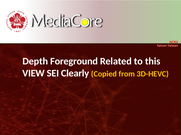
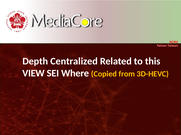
Foreground: Foreground -> Centralized (74, 62)
Clearly: Clearly -> Where (75, 74)
